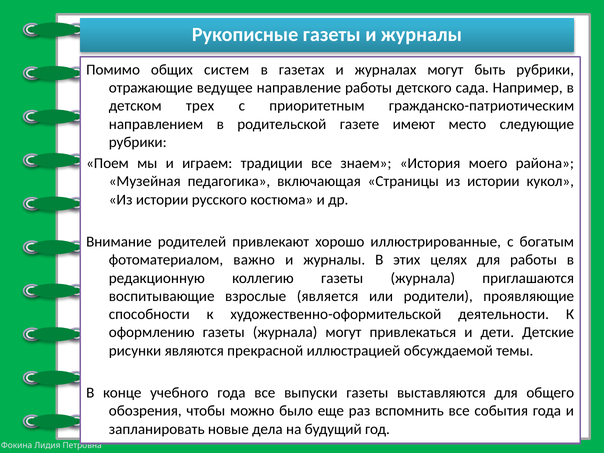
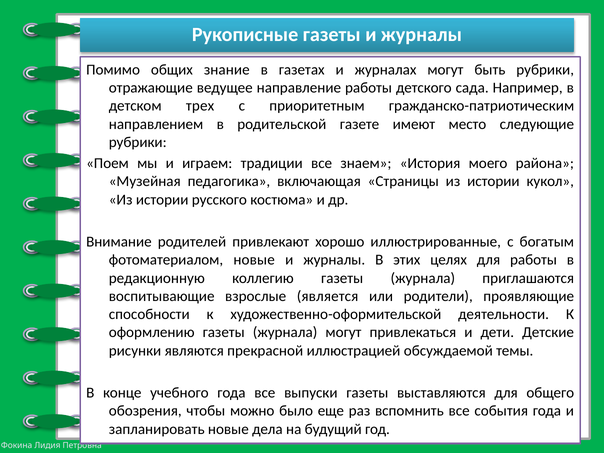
систем: систем -> знание (227, 70)
фотоматериалом важно: важно -> новые (254, 260)
